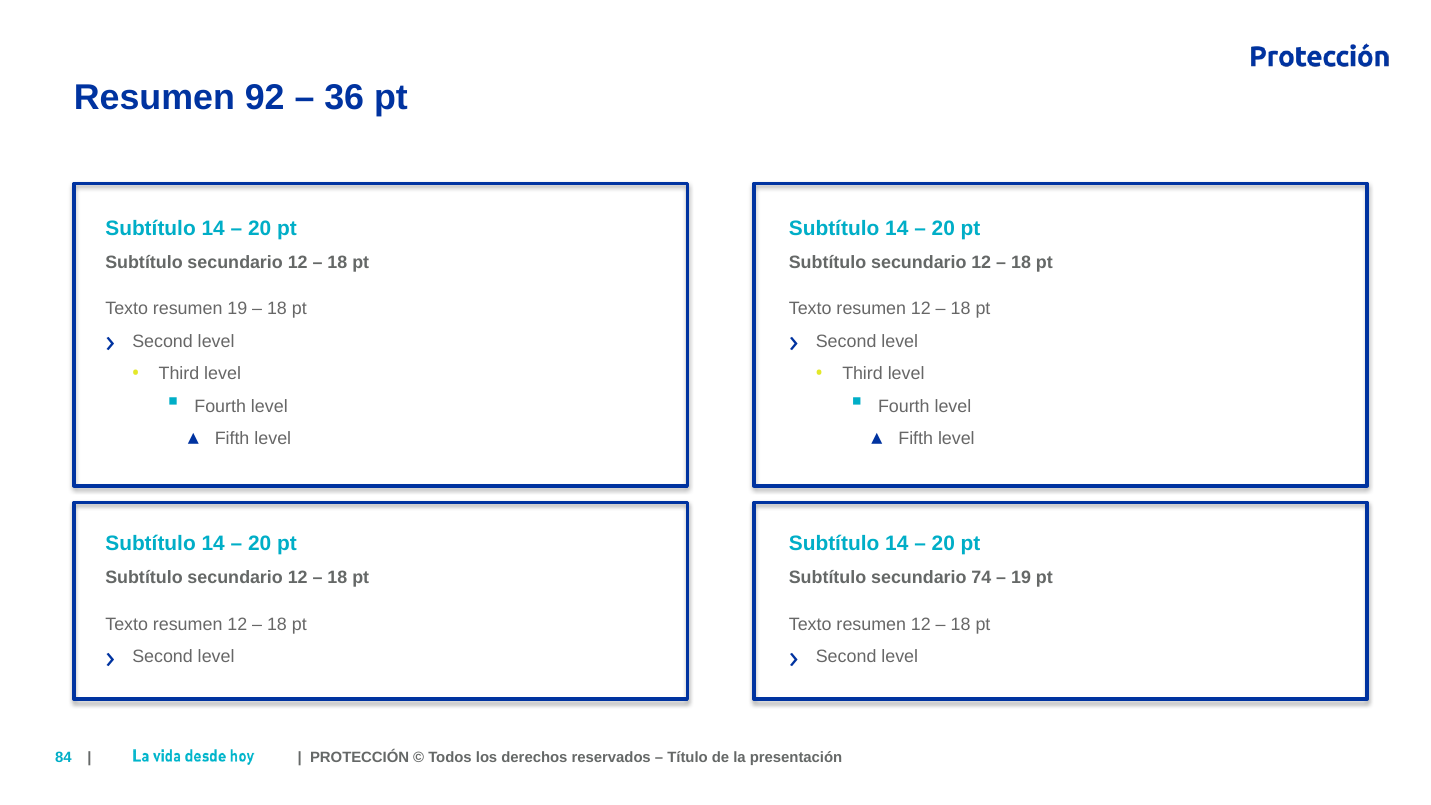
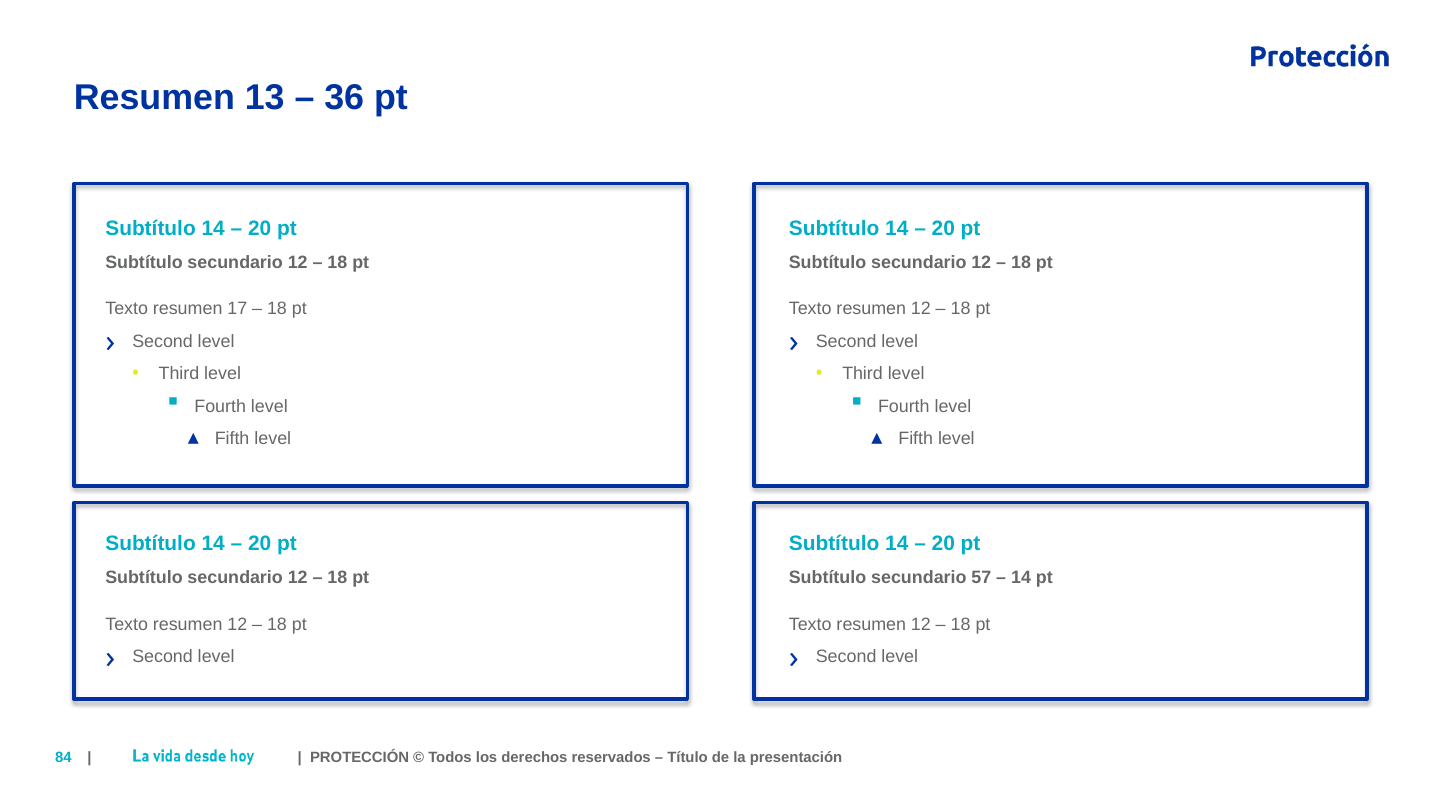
92: 92 -> 13 (265, 98)
resumen 19: 19 -> 17 (237, 309)
74: 74 -> 57 (981, 578)
19: 19 -> 14 (1021, 578)
